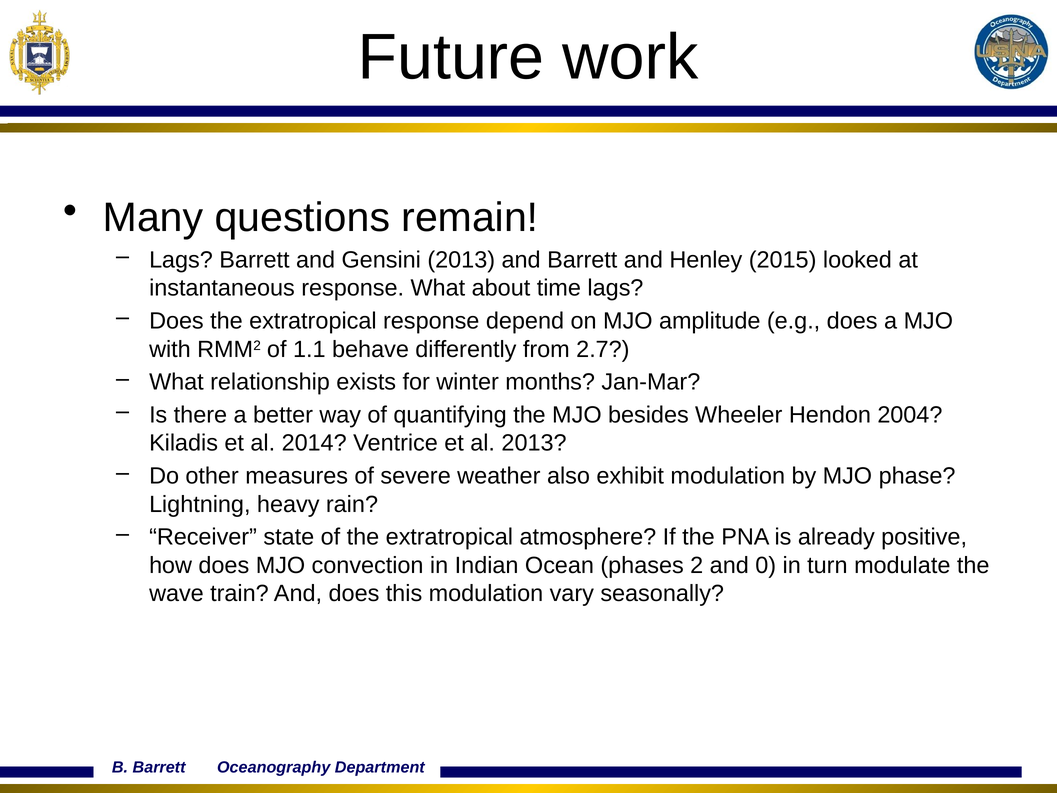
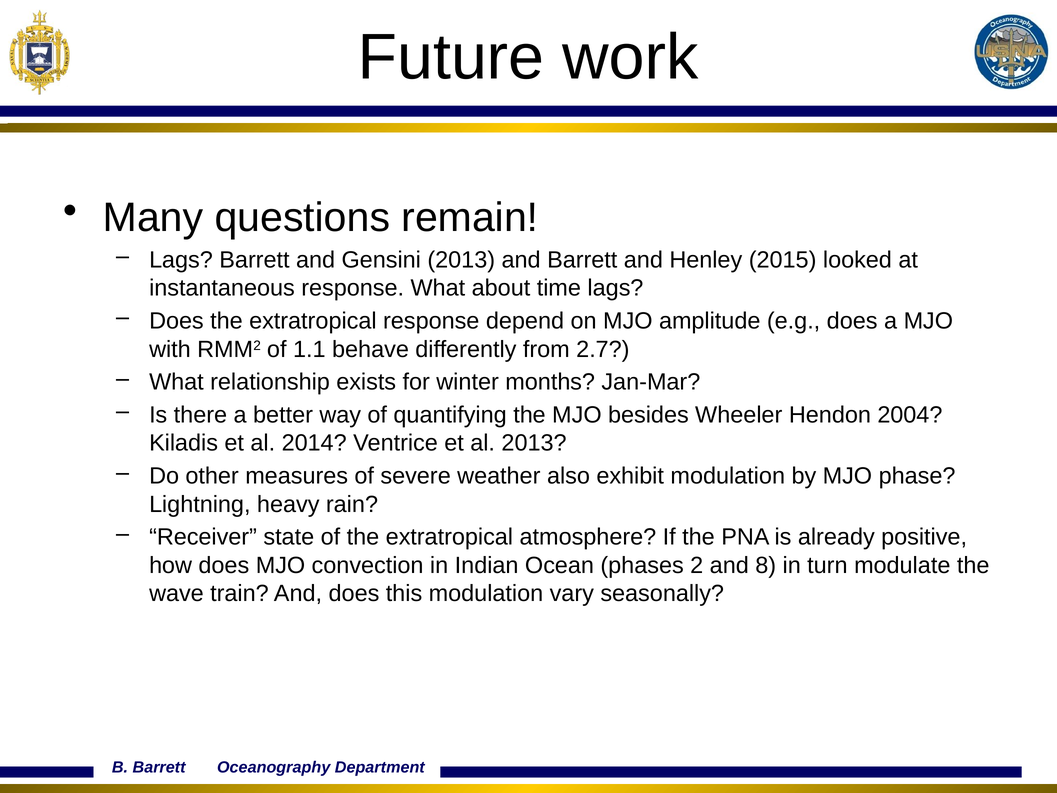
0: 0 -> 8 (766, 565)
